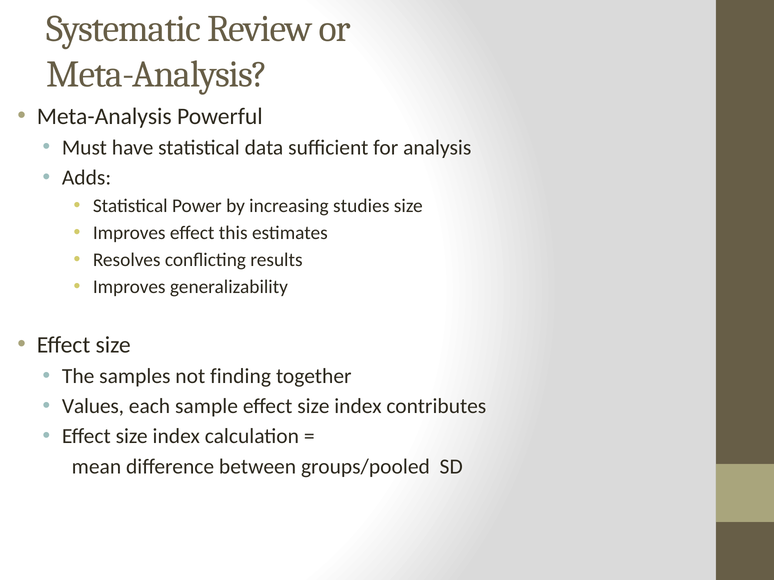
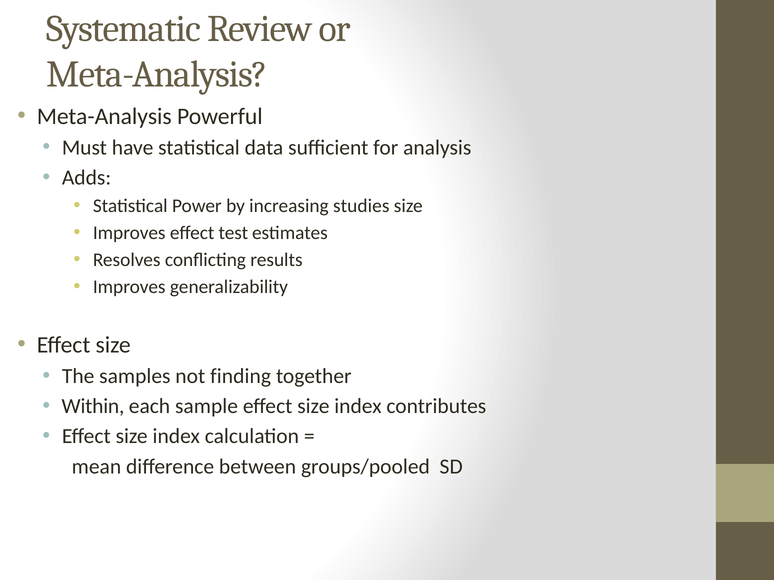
this: this -> test (233, 233)
Values: Values -> Within (93, 407)
